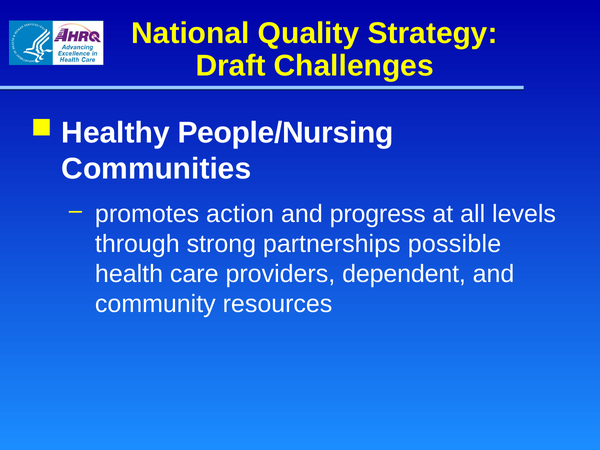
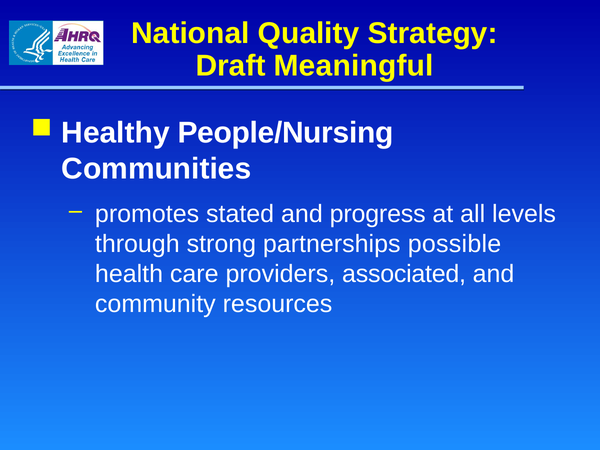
Challenges: Challenges -> Meaningful (354, 66)
action: action -> stated (240, 214)
dependent: dependent -> associated (404, 274)
